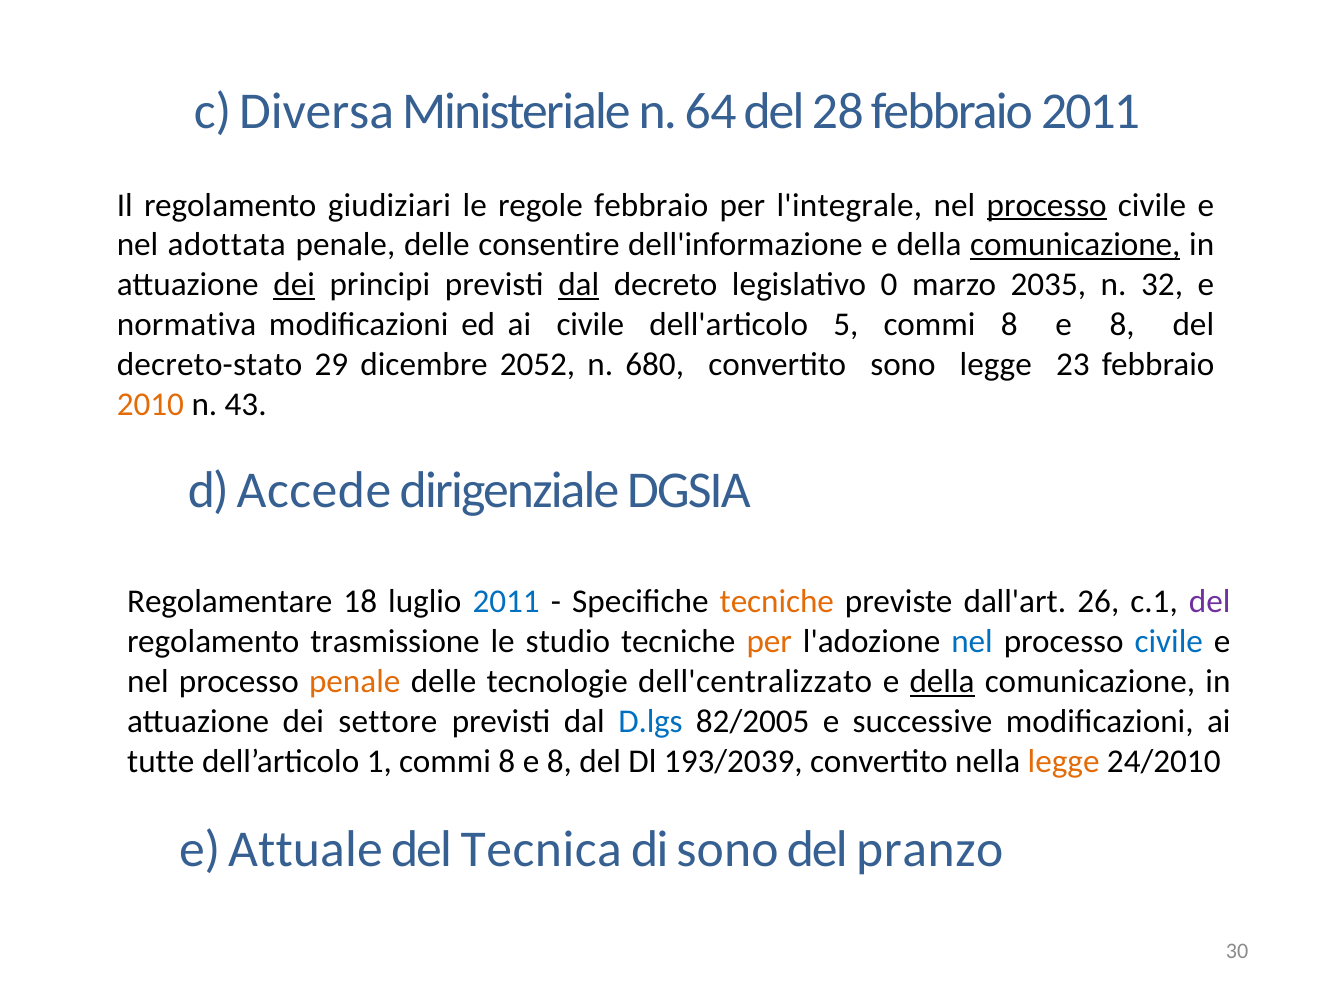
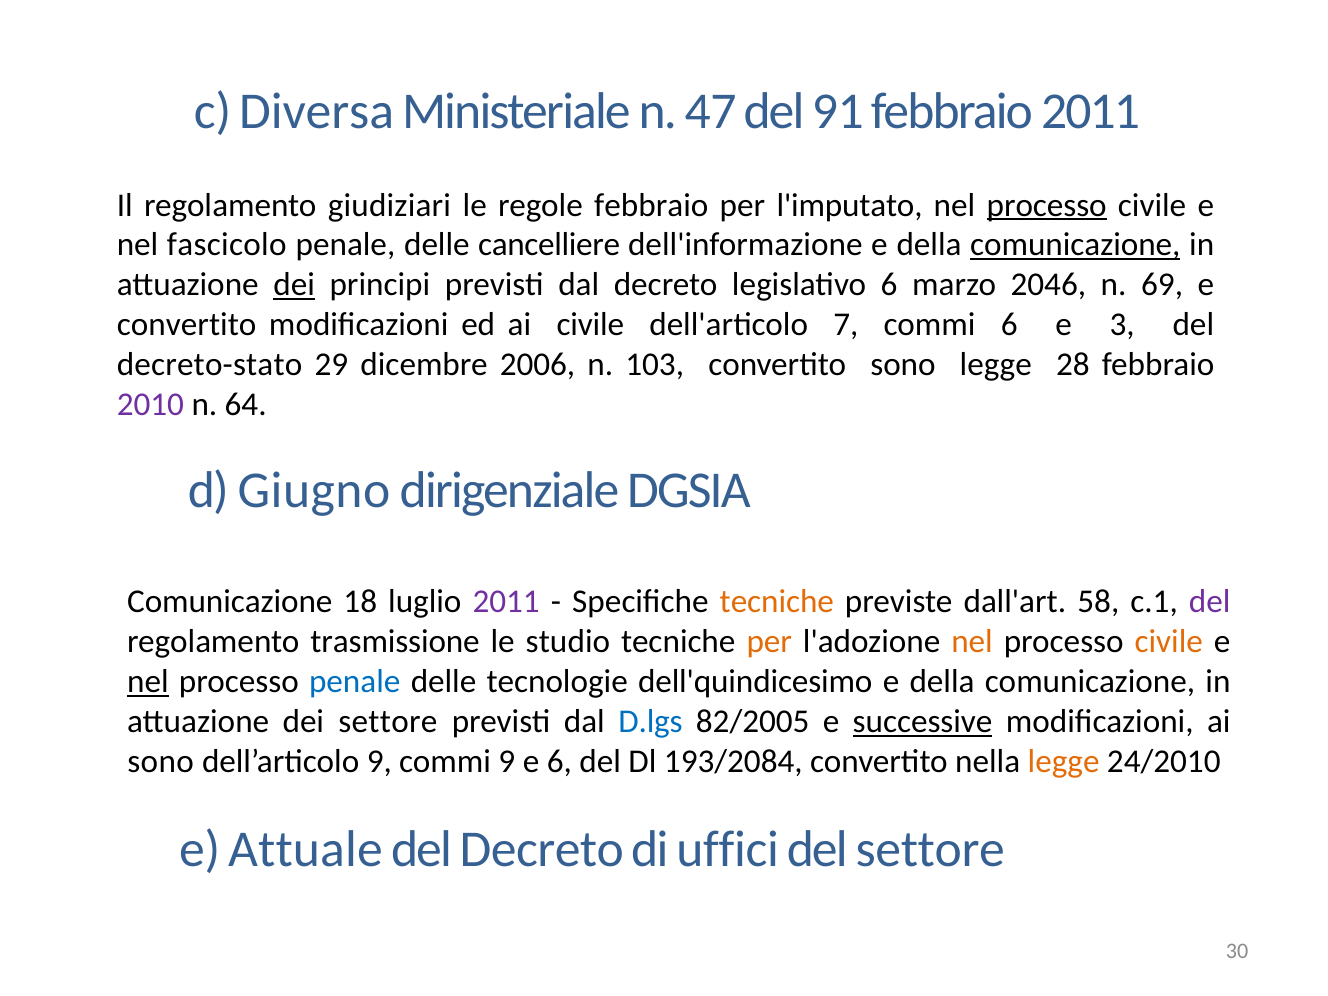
64: 64 -> 47 (711, 111)
28: 28 -> 91 (838, 111)
l'integrale: l'integrale -> l'imputato (850, 205)
adottata: adottata -> fascicolo (227, 245)
consentire: consentire -> cancelliere (549, 245)
dal underline: present -> none (579, 285)
legislativo 0: 0 -> 6 (889, 285)
2035: 2035 -> 2046 (1048, 285)
32: 32 -> 69 (1162, 285)
normativa: normativa -> convertito (187, 325)
5: 5 -> 7 (846, 325)
8: 8 -> 6 (1009, 325)
8: 8 -> 3 (1122, 325)
2052: 2052 -> 2006 (537, 364)
680: 680 -> 103 (655, 364)
23: 23 -> 28 (1073, 364)
2010 colour: orange -> purple (150, 404)
43: 43 -> 64 (246, 404)
Accede: Accede -> Giugno (314, 490)
Regolamentare: Regolamentare -> Comunicazione (230, 602)
2011 colour: blue -> purple (506, 602)
26: 26 -> 58 (1098, 602)
nel colour: blue -> orange (972, 642)
civile colour: blue -> orange (1169, 642)
nel underline: none -> present (148, 681)
penale colour: orange -> blue (355, 681)
dell'centralizzato: dell'centralizzato -> dell'quindicesimo (755, 681)
della underline: present -> none (942, 681)
successive underline: none -> present (923, 721)
tutte: tutte -> sono (161, 761)
dell’articolo 1: 1 -> 9 (379, 761)
8: 8 -> 9 (507, 761)
8: 8 -> 6 (559, 761)
193/2039: 193/2039 -> 193/2084 (733, 761)
del Tecnica: Tecnica -> Decreto (542, 850)
di sono: sono -> uffici (728, 850)
del pranzo: pranzo -> settore (930, 850)
